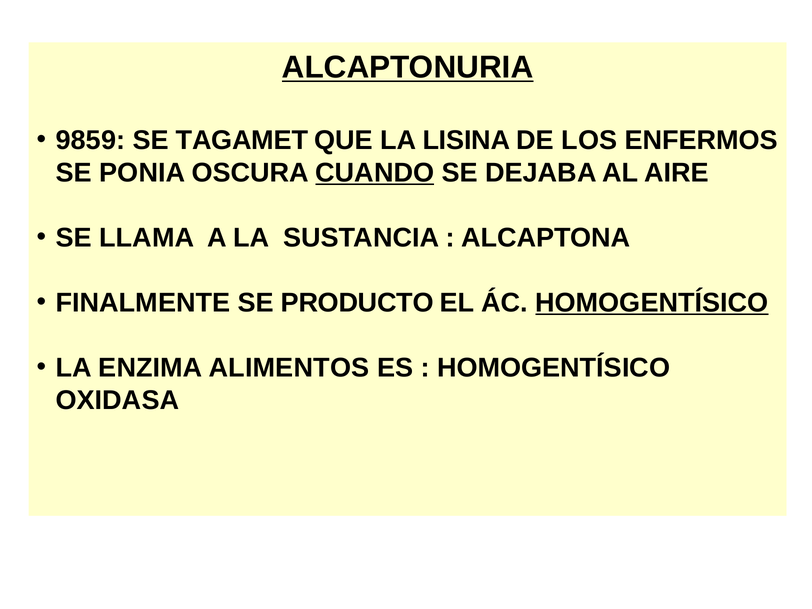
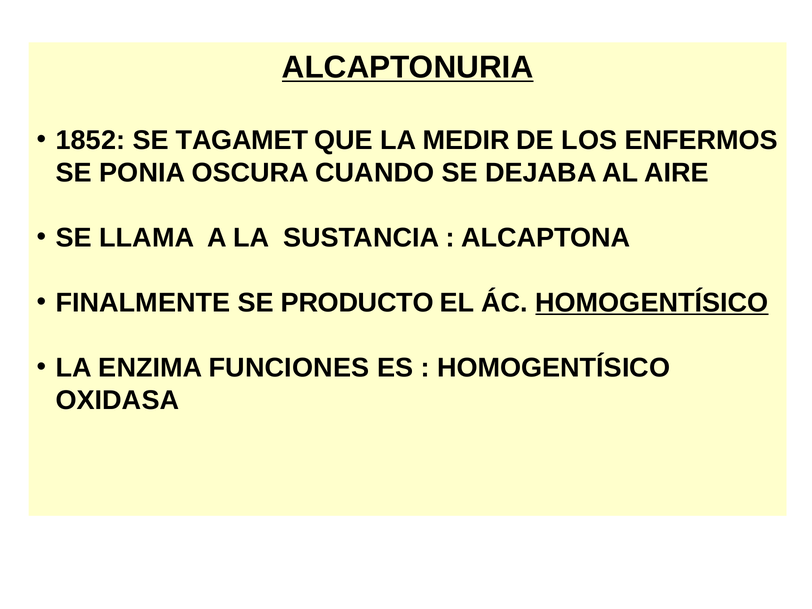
9859: 9859 -> 1852 (90, 140)
LISINA: LISINA -> MEDIR (466, 140)
CUANDO underline: present -> none (375, 173)
ALIMENTOS: ALIMENTOS -> FUNCIONES (289, 368)
